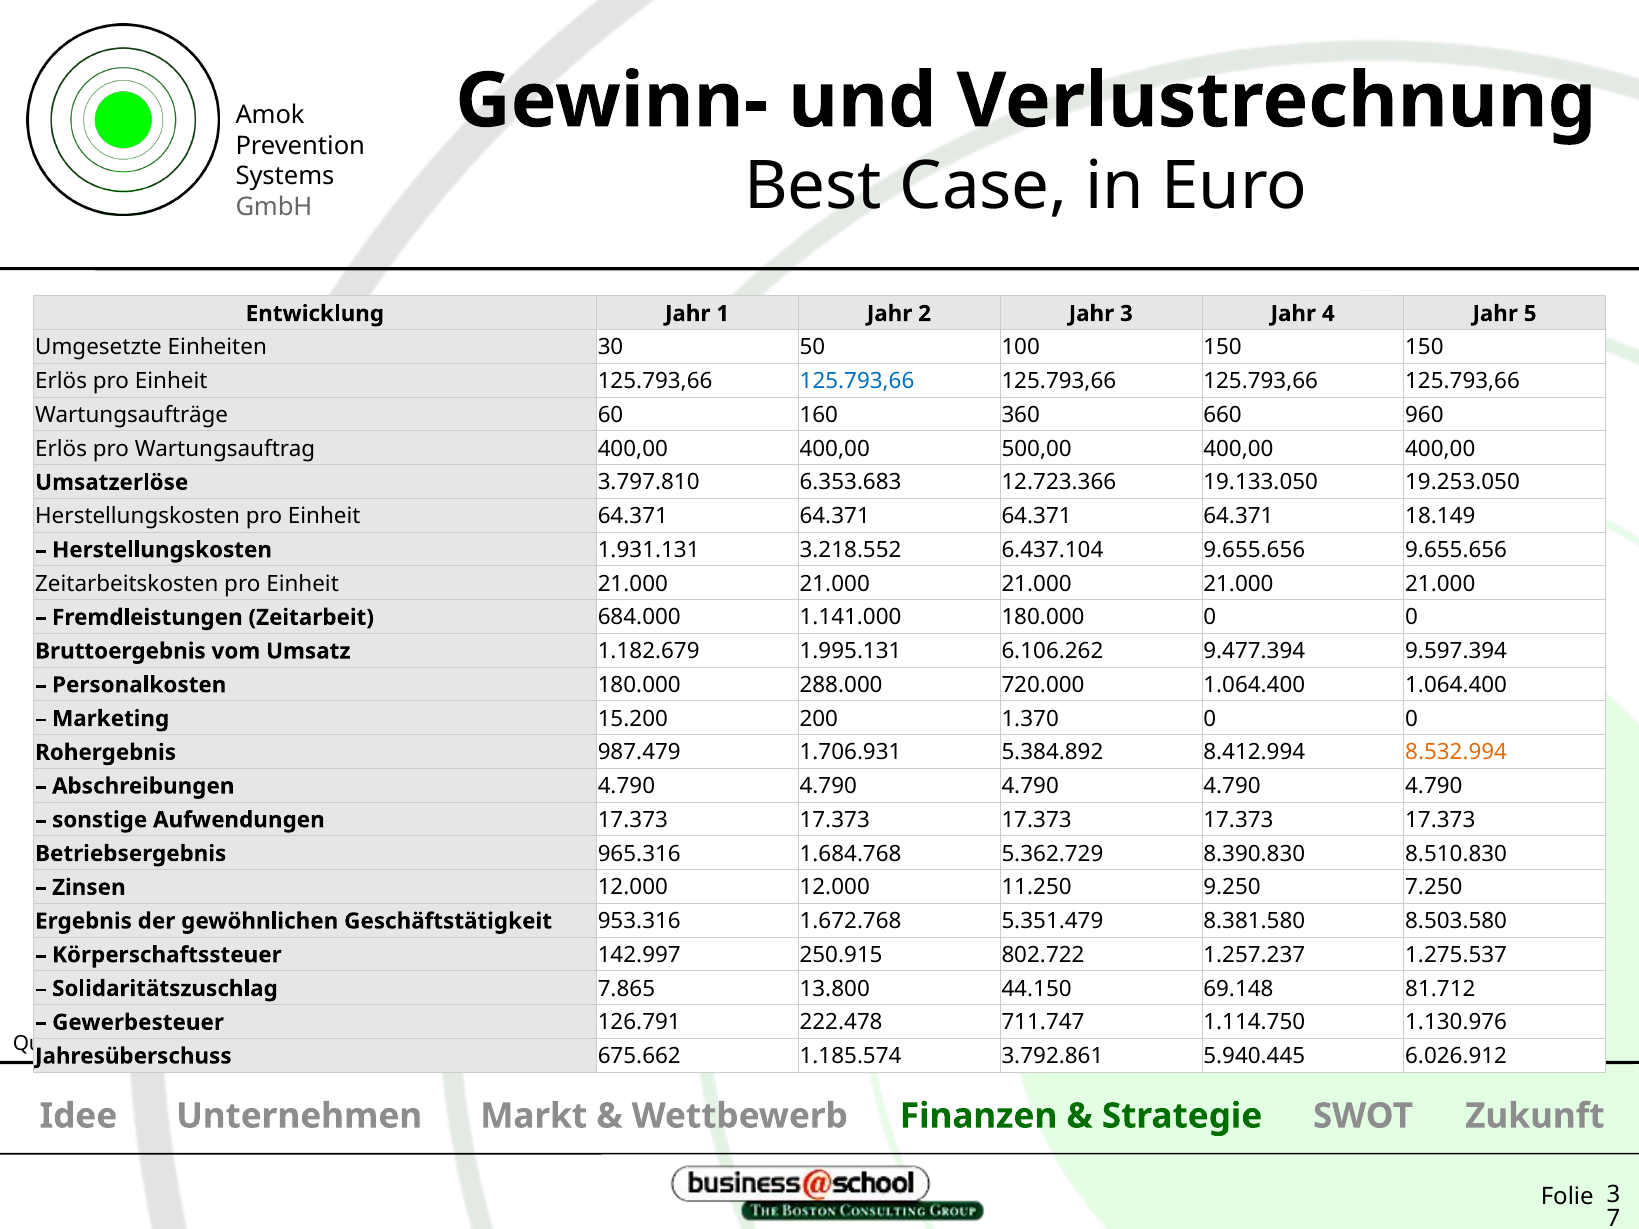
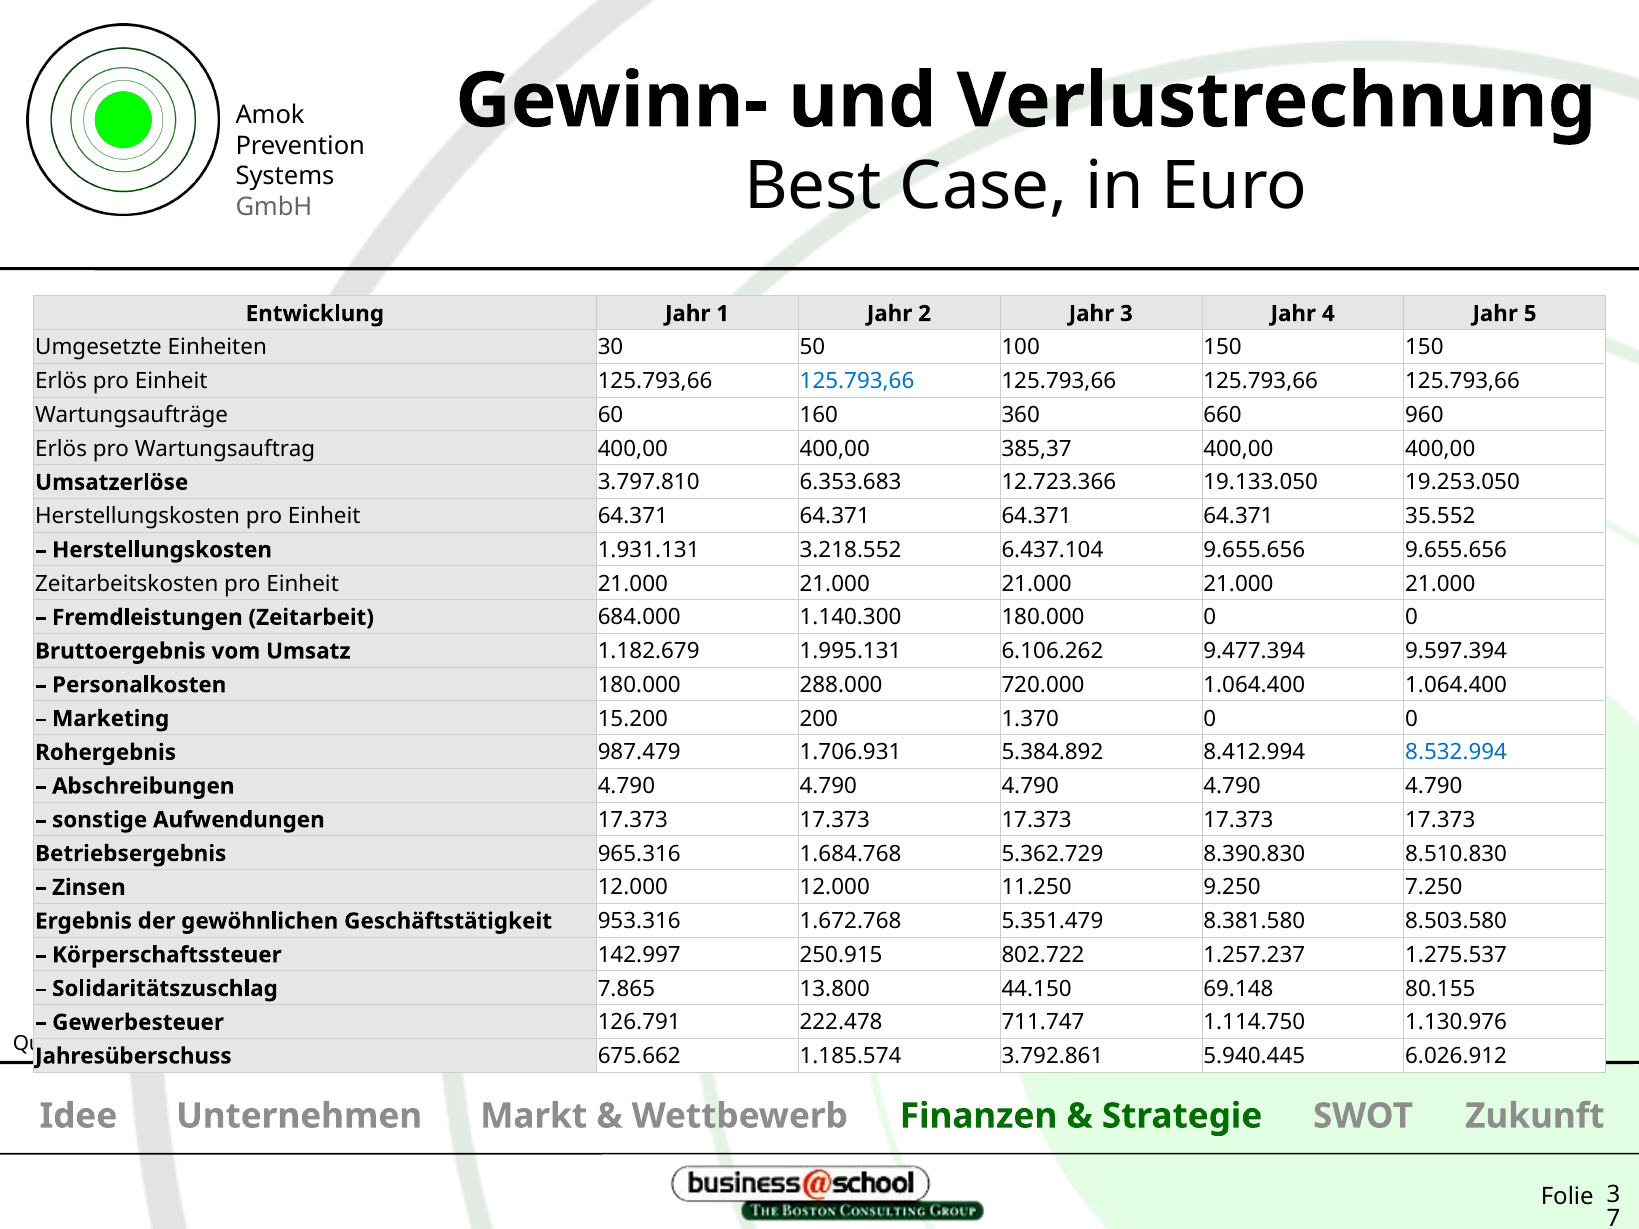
500,00: 500,00 -> 385,37 (1037, 449)
18.149: 18.149 -> 35.552 (1440, 516)
1.141.000: 1.141.000 -> 1.140.300 (851, 618)
8.532.994 colour: orange -> blue (1456, 753)
81.712: 81.712 -> 80.155 (1440, 989)
